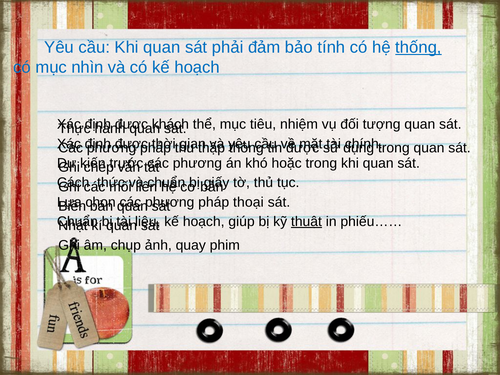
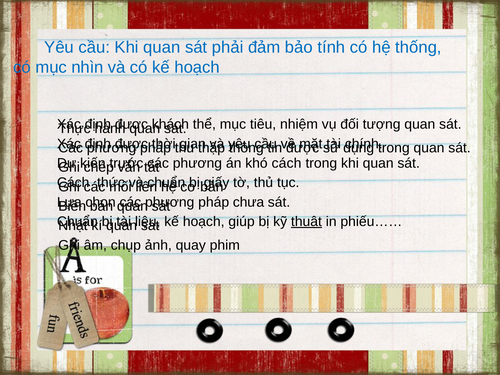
thống underline: present -> none (418, 47)
khó hoặc: hoặc -> cách (287, 163)
thoại: thoại -> chưa (249, 202)
